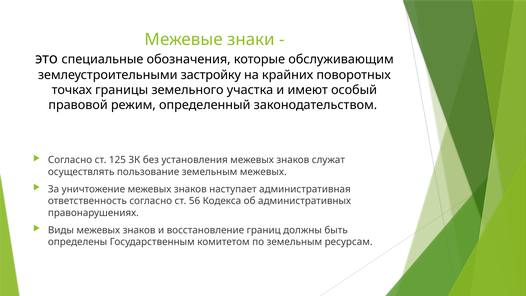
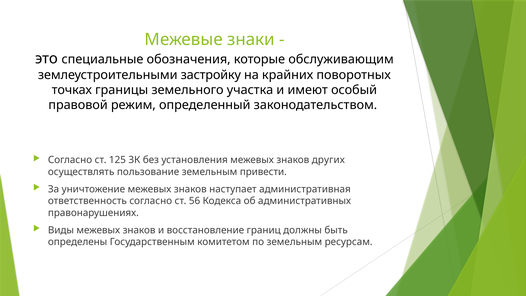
служат: служат -> других (328, 160)
земельным межевых: межевых -> привести (263, 172)
